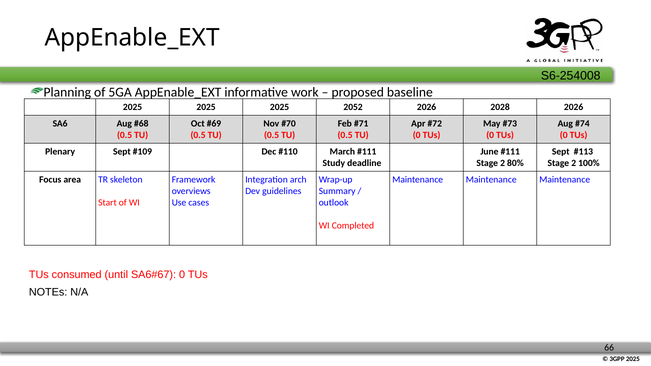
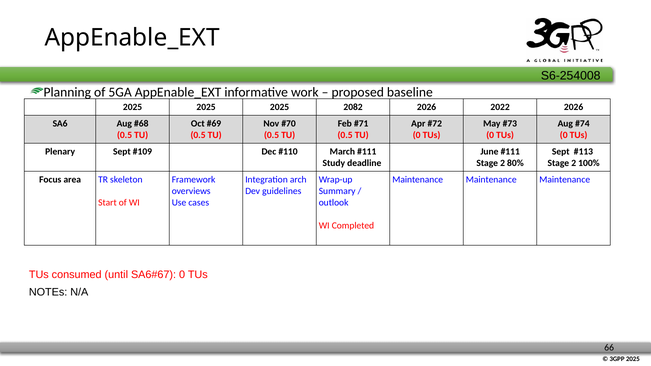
2052: 2052 -> 2082 (353, 107)
2028: 2028 -> 2022 (500, 107)
